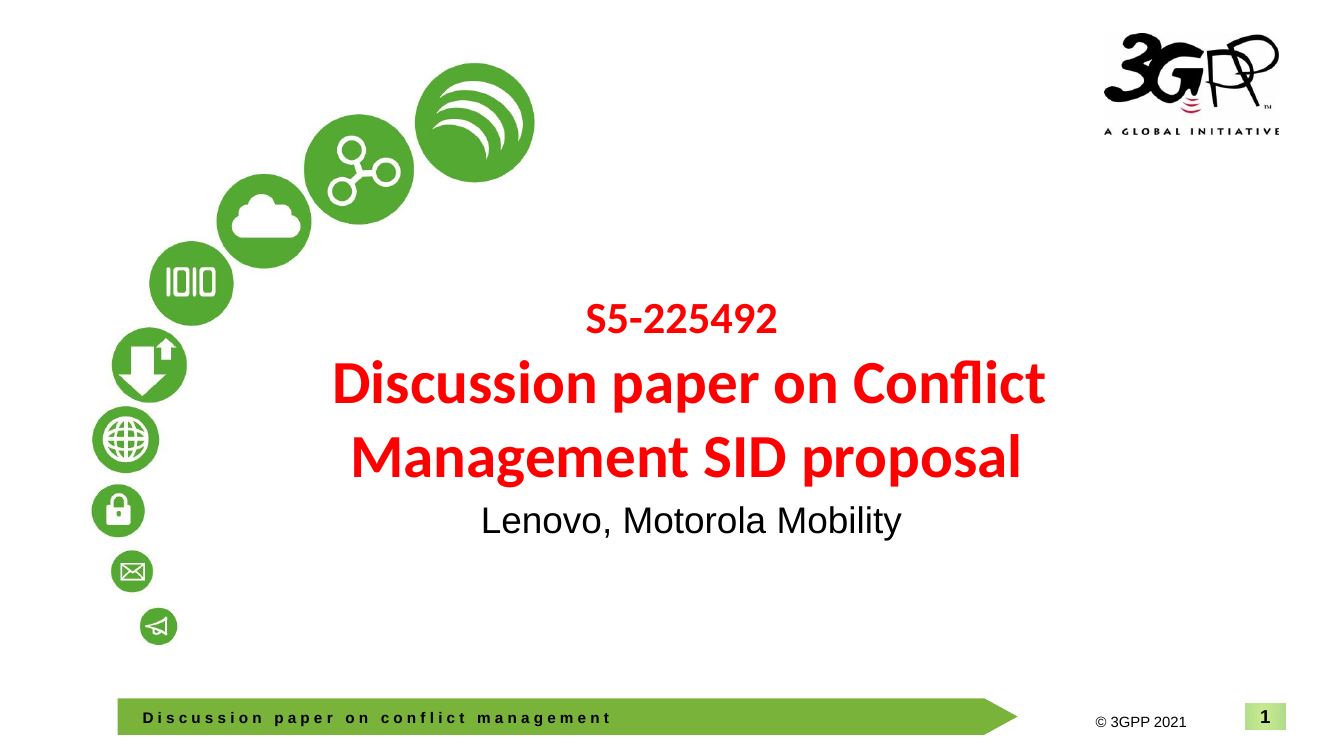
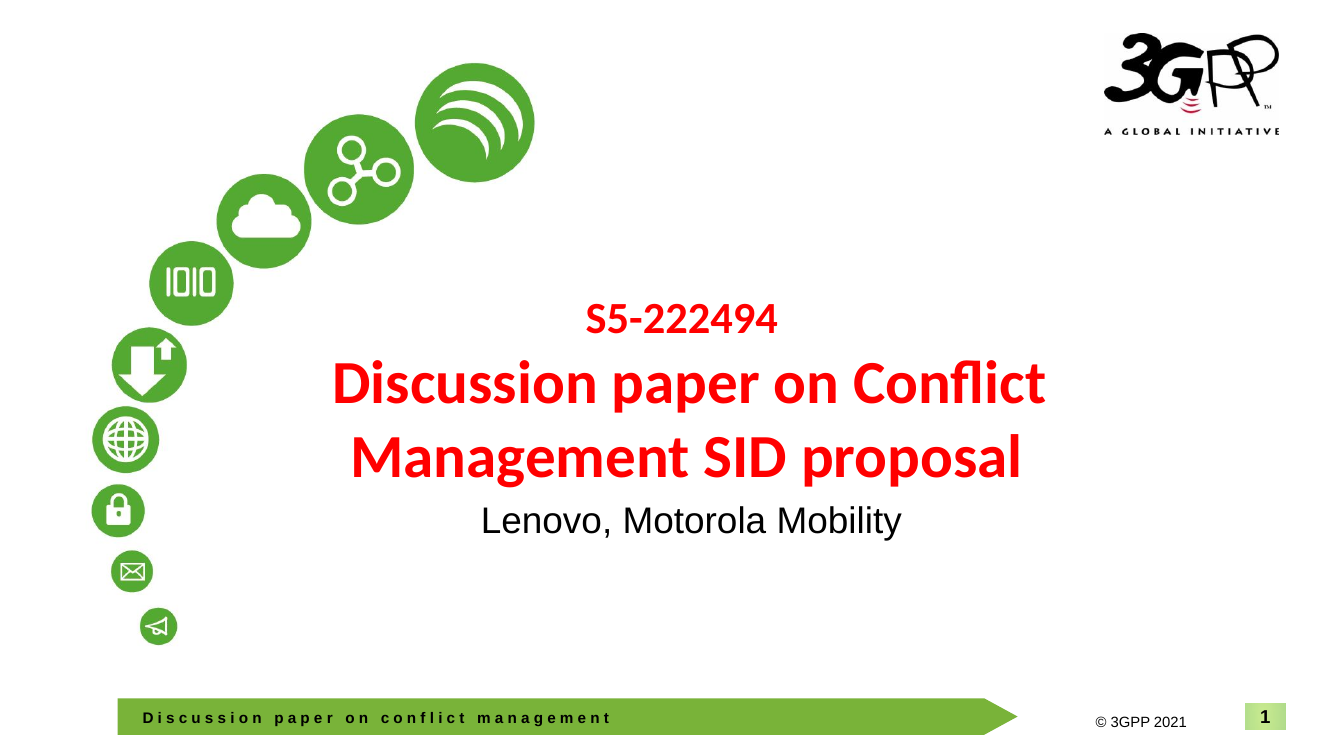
S5-225492: S5-225492 -> S5-222494 (682, 319)
